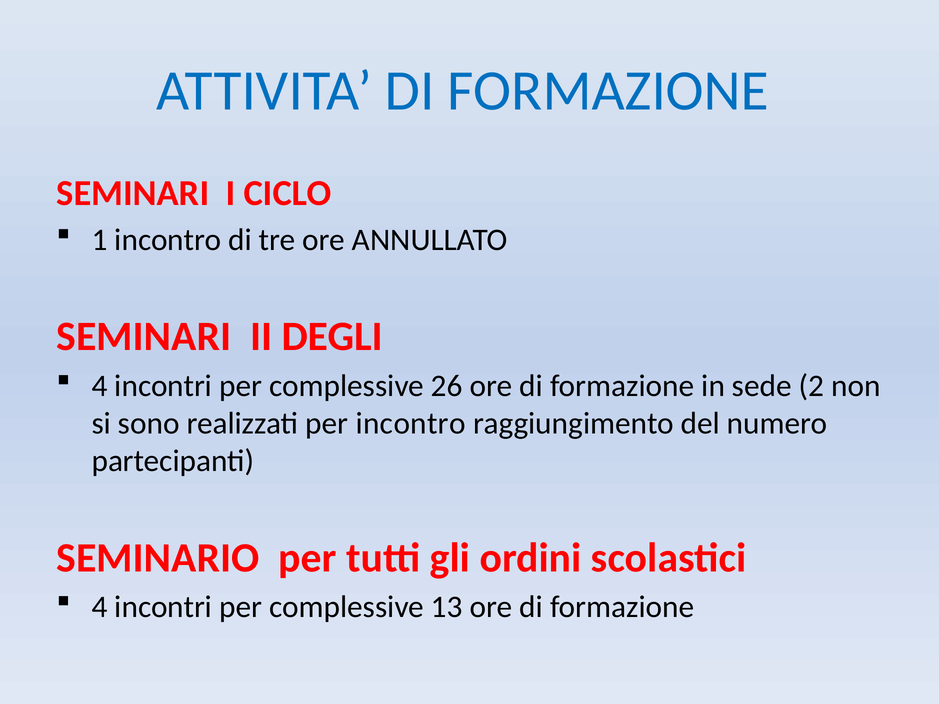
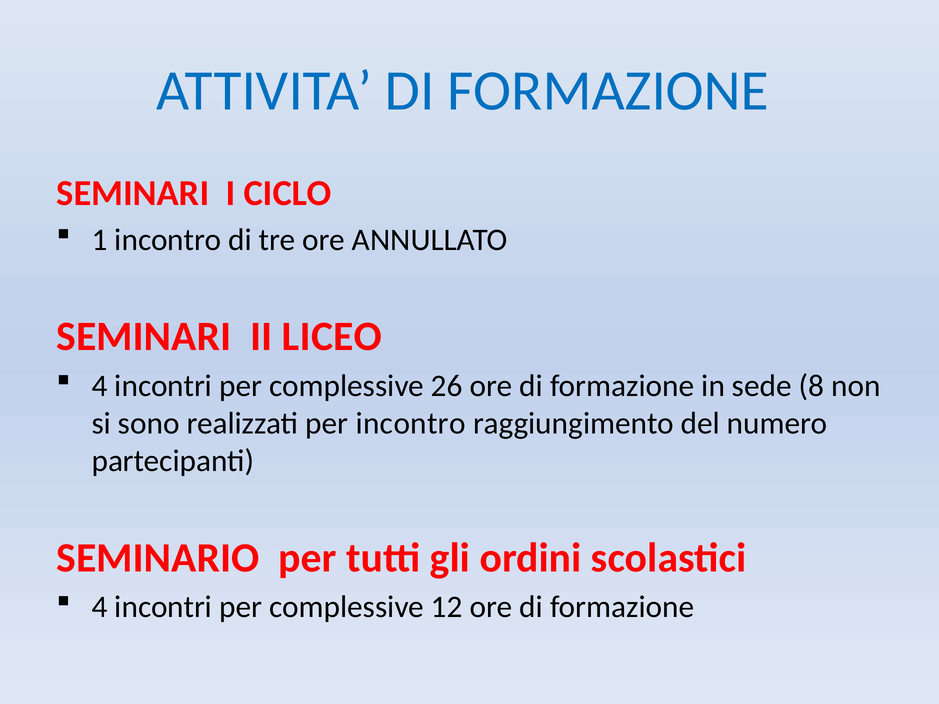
DEGLI: DEGLI -> LICEO (332, 337)
2: 2 -> 8 (812, 386)
13: 13 -> 12 (447, 607)
